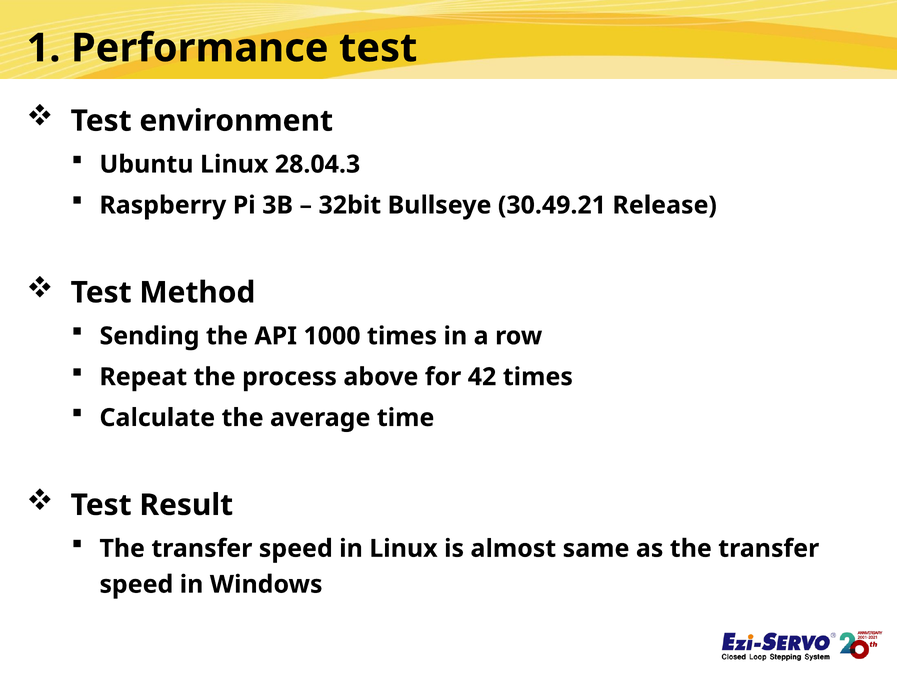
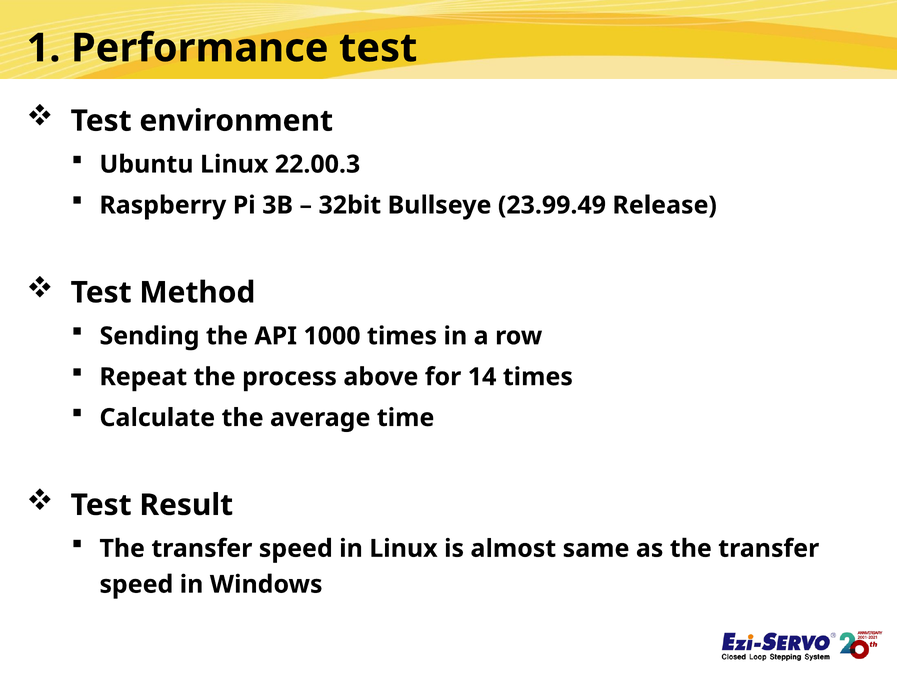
28.04.3: 28.04.3 -> 22.00.3 (318, 164)
30.49.21: 30.49.21 -> 23.99.49 (552, 205)
42: 42 -> 14 (482, 377)
